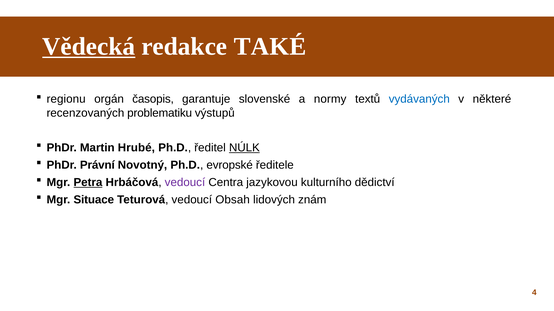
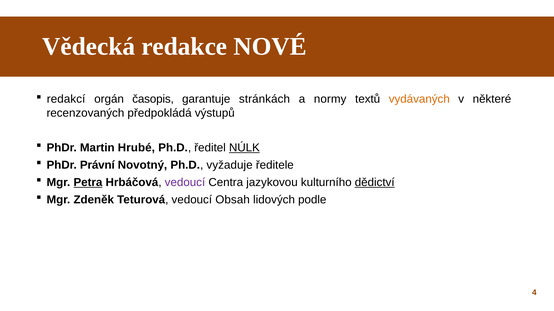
Vědecká underline: present -> none (89, 47)
TAKÉ: TAKÉ -> NOVÉ (270, 47)
regionu: regionu -> redakcí (66, 99)
slovenské: slovenské -> stránkách (264, 99)
vydávaných colour: blue -> orange (419, 99)
problematiku: problematiku -> předpokládá (160, 113)
evropské: evropské -> vyžaduje (230, 165)
dědictví underline: none -> present (375, 183)
Situace: Situace -> Zdeněk (94, 200)
znám: znám -> podle (312, 200)
